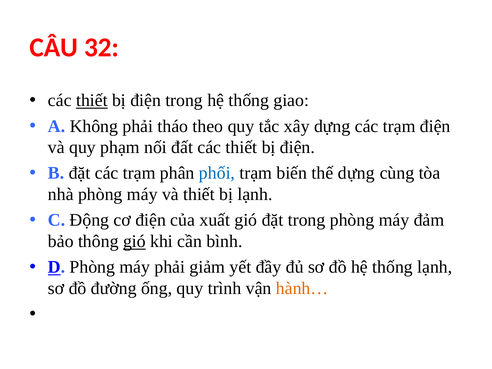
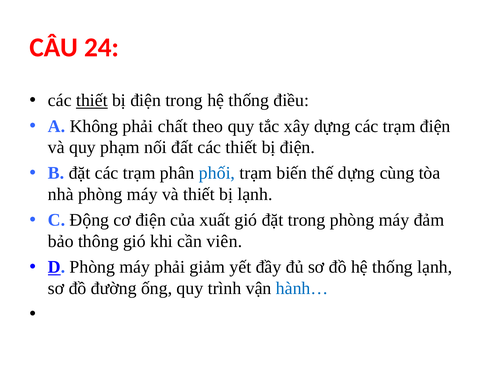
32: 32 -> 24 (102, 47)
giao: giao -> điều (291, 100)
tháo: tháo -> chất (173, 126)
gió underline: present -> none (134, 241)
bình: bình -> viên (224, 241)
hành… colour: orange -> blue (302, 288)
